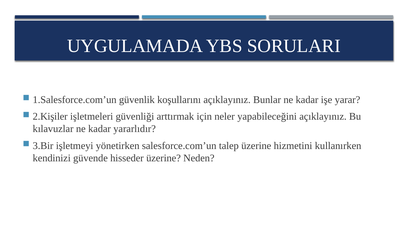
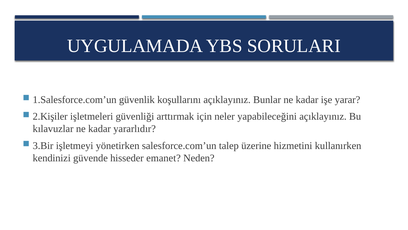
hisseder üzerine: üzerine -> emanet (163, 158)
